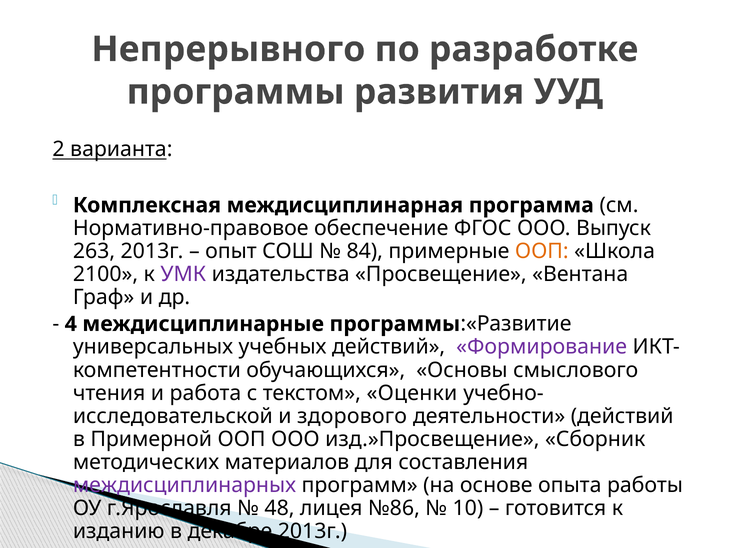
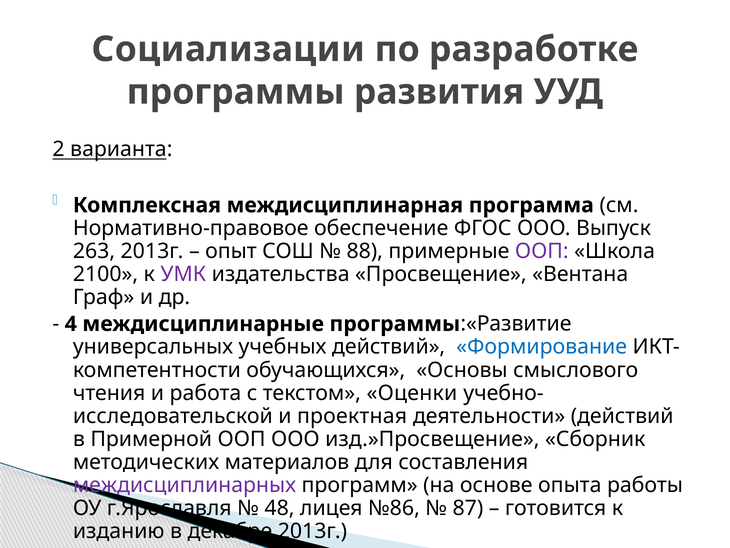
Непрерывного: Непрерывного -> Социализации (228, 49)
84: 84 -> 88 (365, 251)
ООП colour: orange -> purple (542, 251)
Формирование colour: purple -> blue (542, 347)
здорового: здорового -> проектная (352, 416)
10: 10 -> 87 (468, 508)
